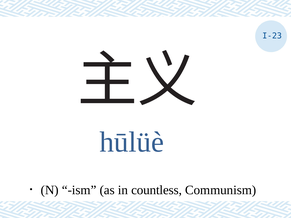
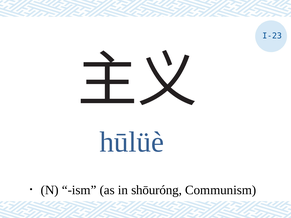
countless: countless -> shōuróng (157, 190)
